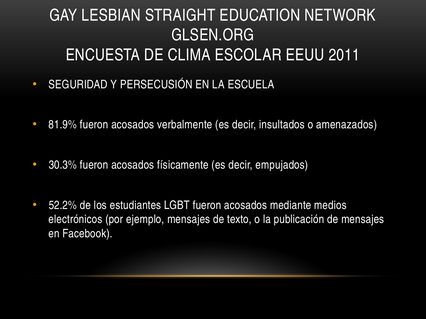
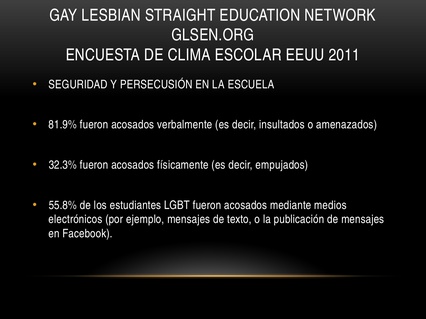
30.3%: 30.3% -> 32.3% (63, 165)
52.2%: 52.2% -> 55.8% (63, 205)
